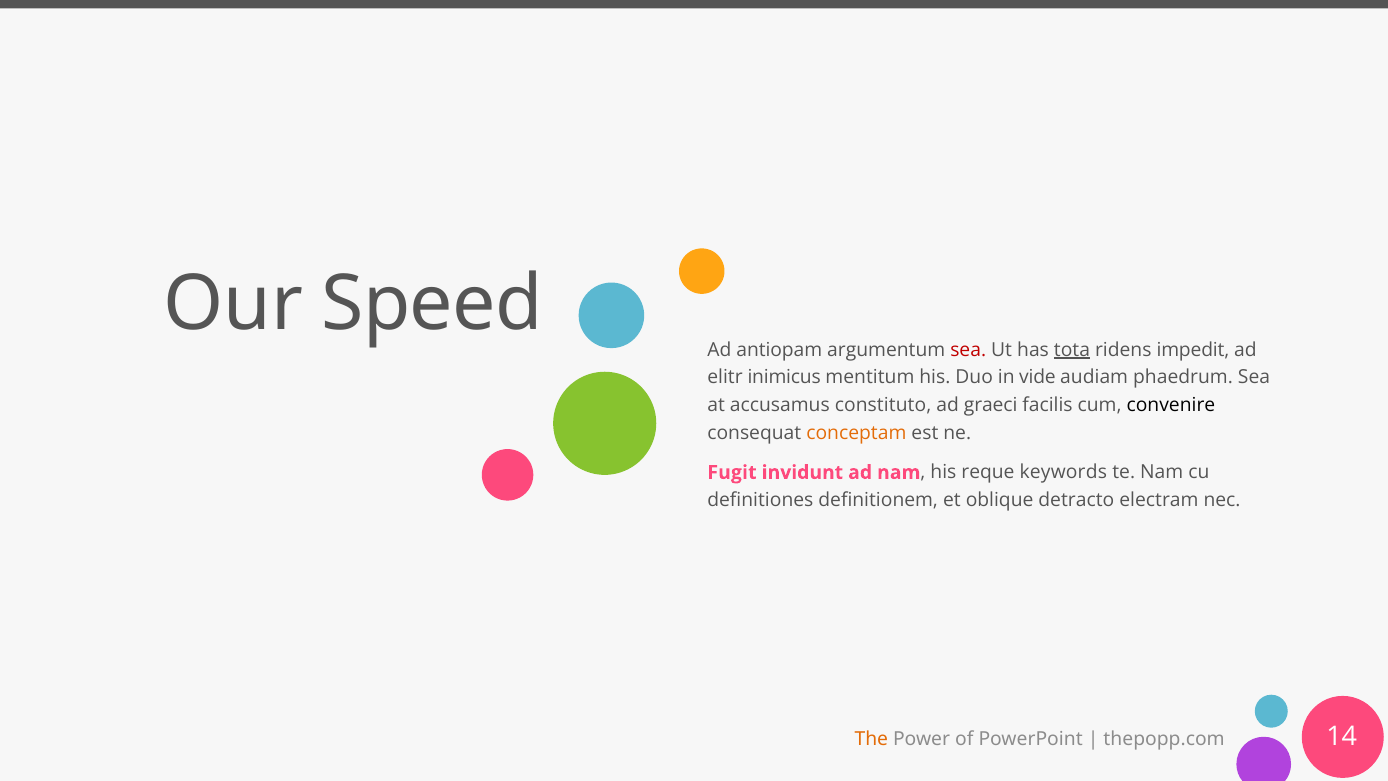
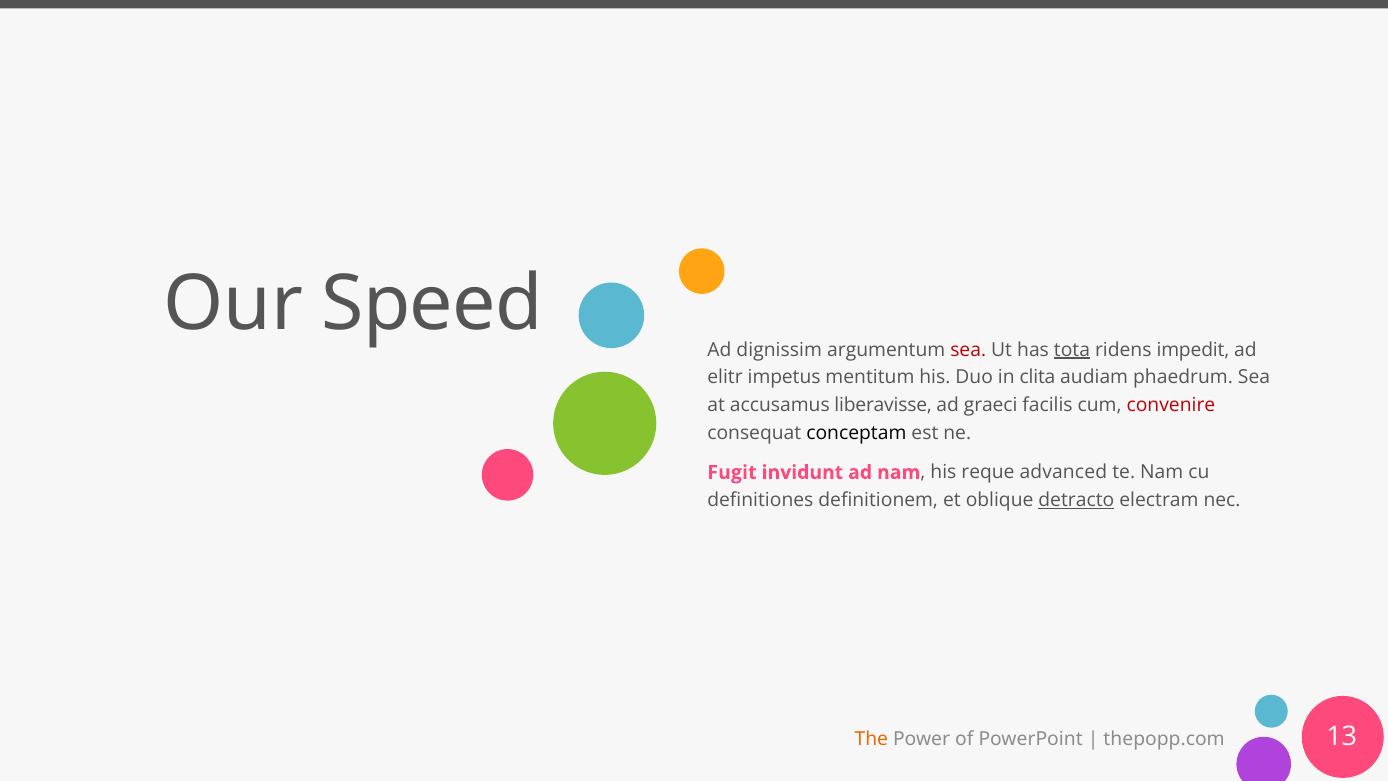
antiopam: antiopam -> dignissim (779, 350)
inimicus: inimicus -> impetus (784, 377)
vide: vide -> clita (1037, 377)
constituto: constituto -> liberavisse (883, 405)
convenire colour: black -> red (1171, 405)
conceptam colour: orange -> black (856, 433)
keywords: keywords -> advanced (1063, 472)
detracto underline: none -> present (1076, 500)
14: 14 -> 13 (1342, 736)
